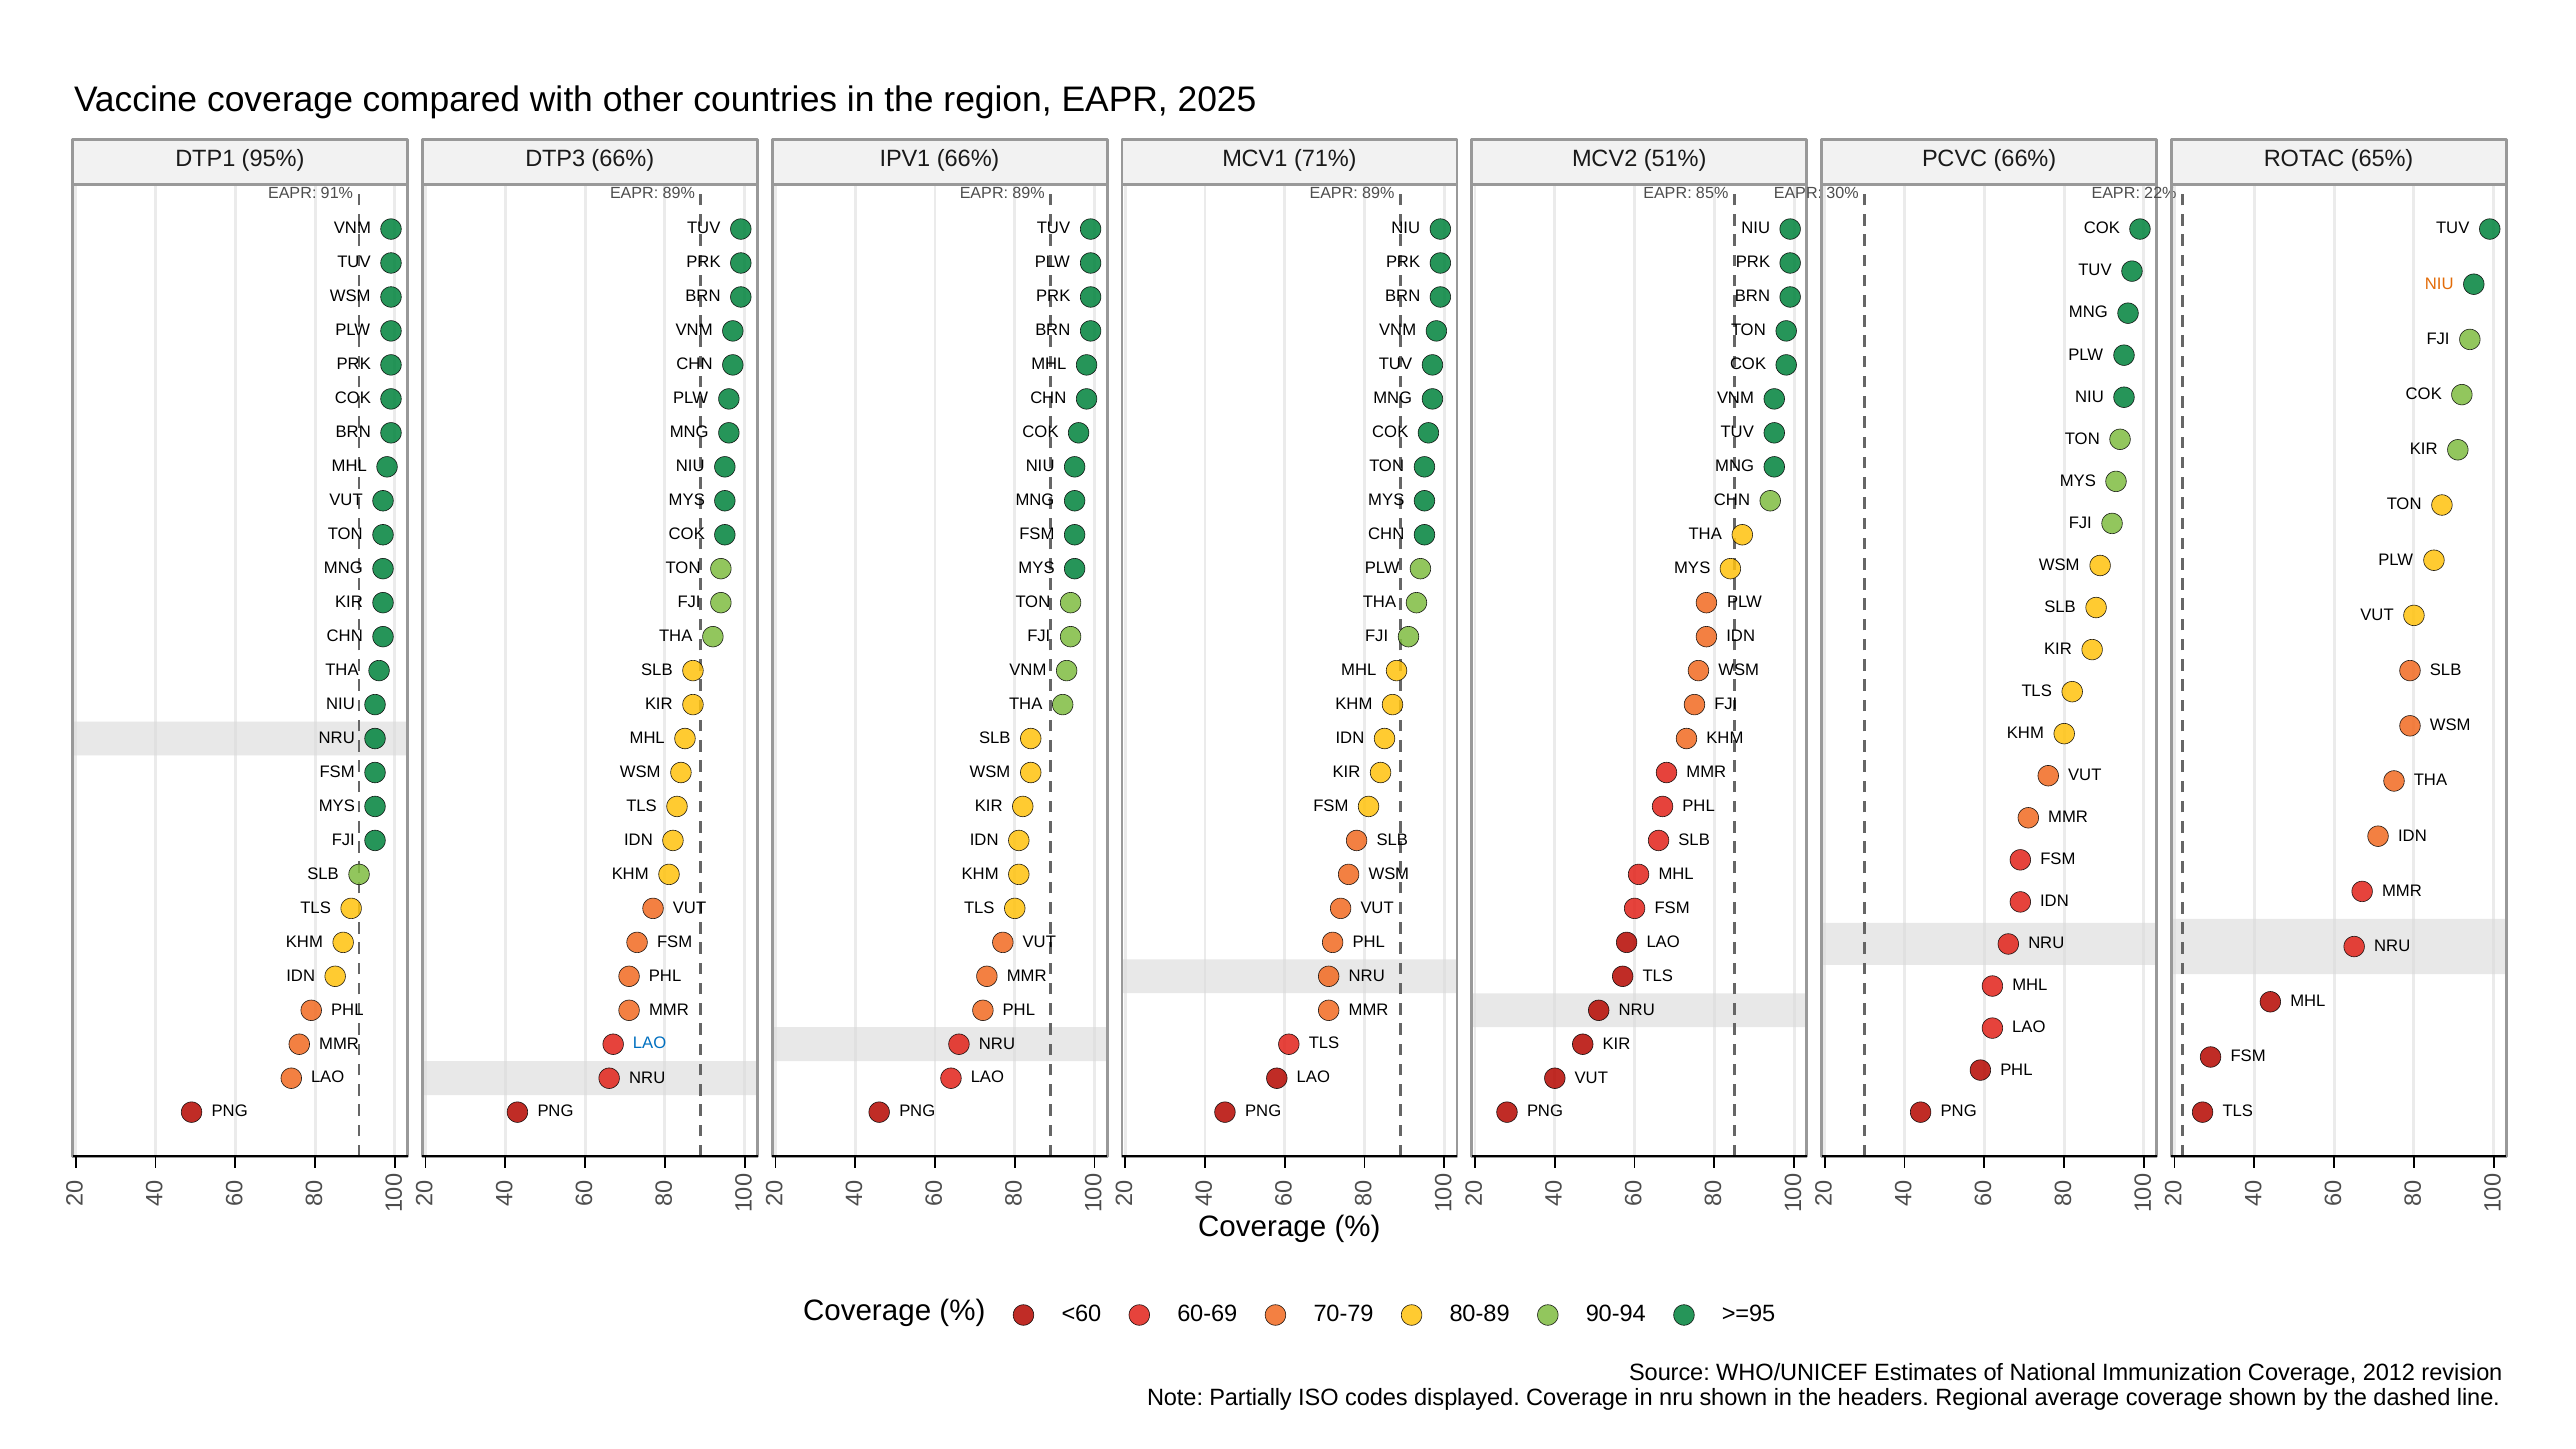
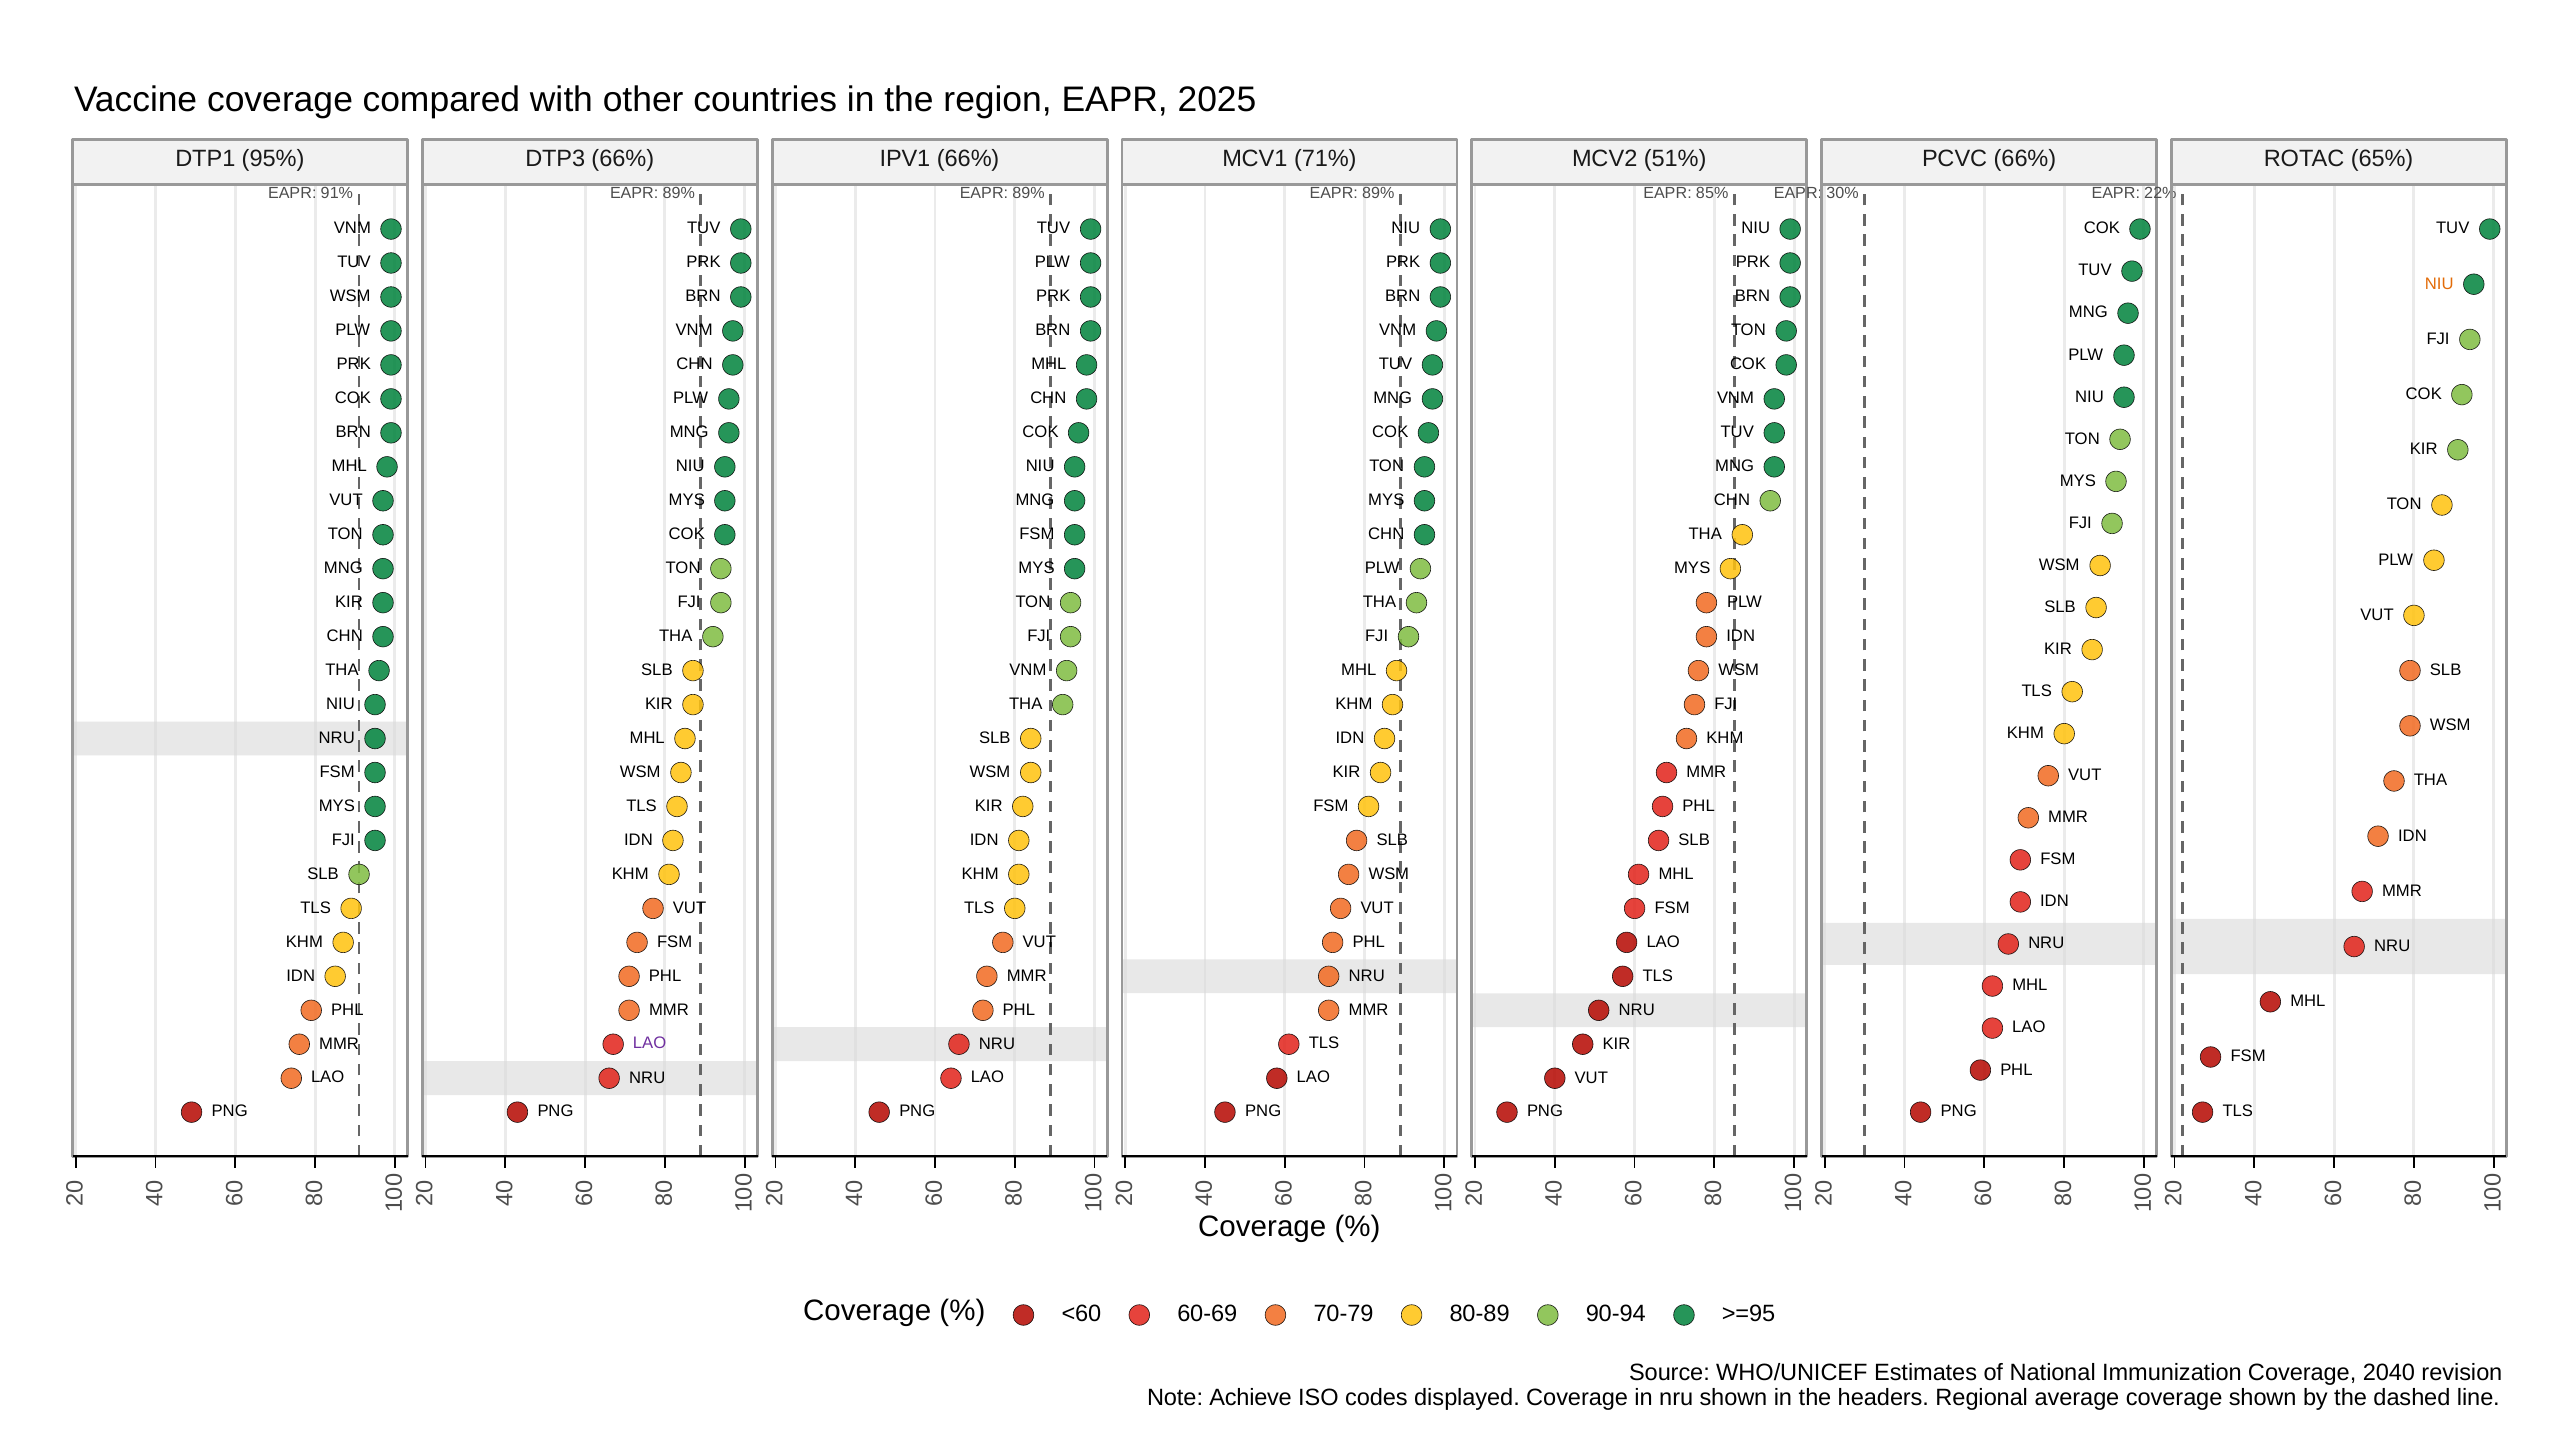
LAO colour: blue -> purple (650, 1043)
2012: 2012 -> 2040 (2389, 1373)
Partially: Partially -> Achieve (1251, 1398)
